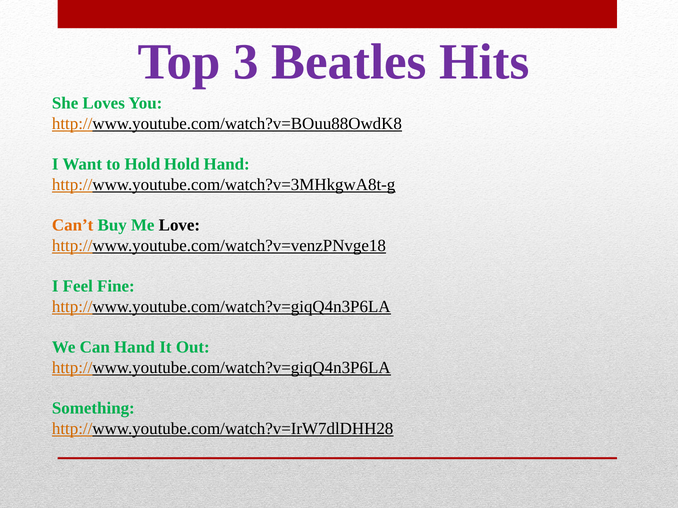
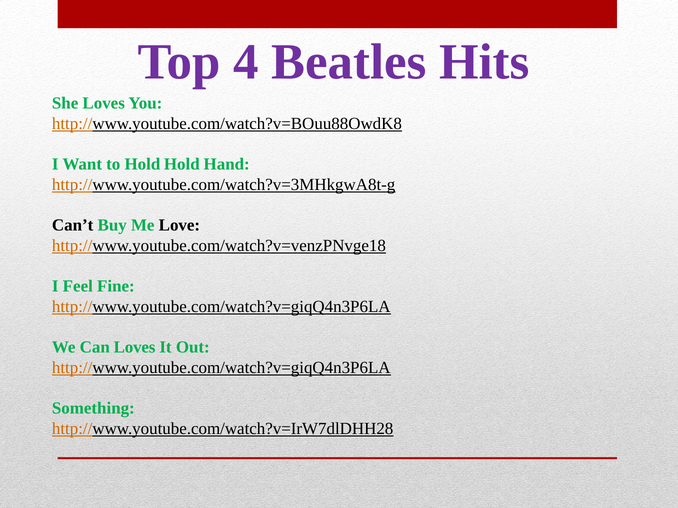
3: 3 -> 4 (246, 62)
Can’t colour: orange -> black (73, 225)
Can Hand: Hand -> Loves (135, 347)
